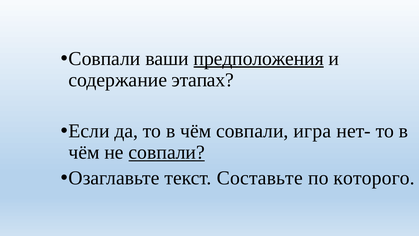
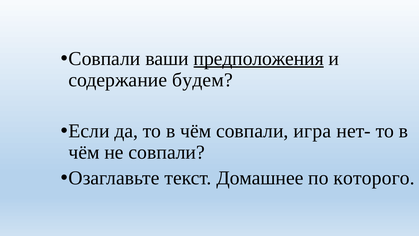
этапах: этапах -> будем (202, 80)
совпали underline: present -> none (167, 152)
Составьте: Составьте -> Домашнее (260, 178)
